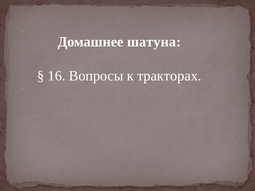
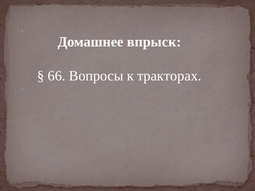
шатуна: шатуна -> впрыск (154, 42)
16: 16 -> 66 (57, 76)
